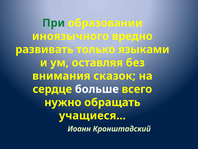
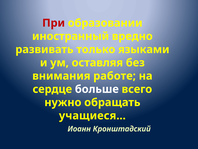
При colour: green -> red (54, 23)
иноязычного: иноязычного -> иностранный (71, 36)
сказок: сказок -> работе (115, 76)
